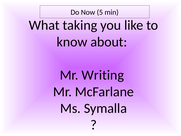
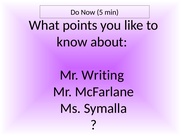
taking: taking -> points (80, 25)
